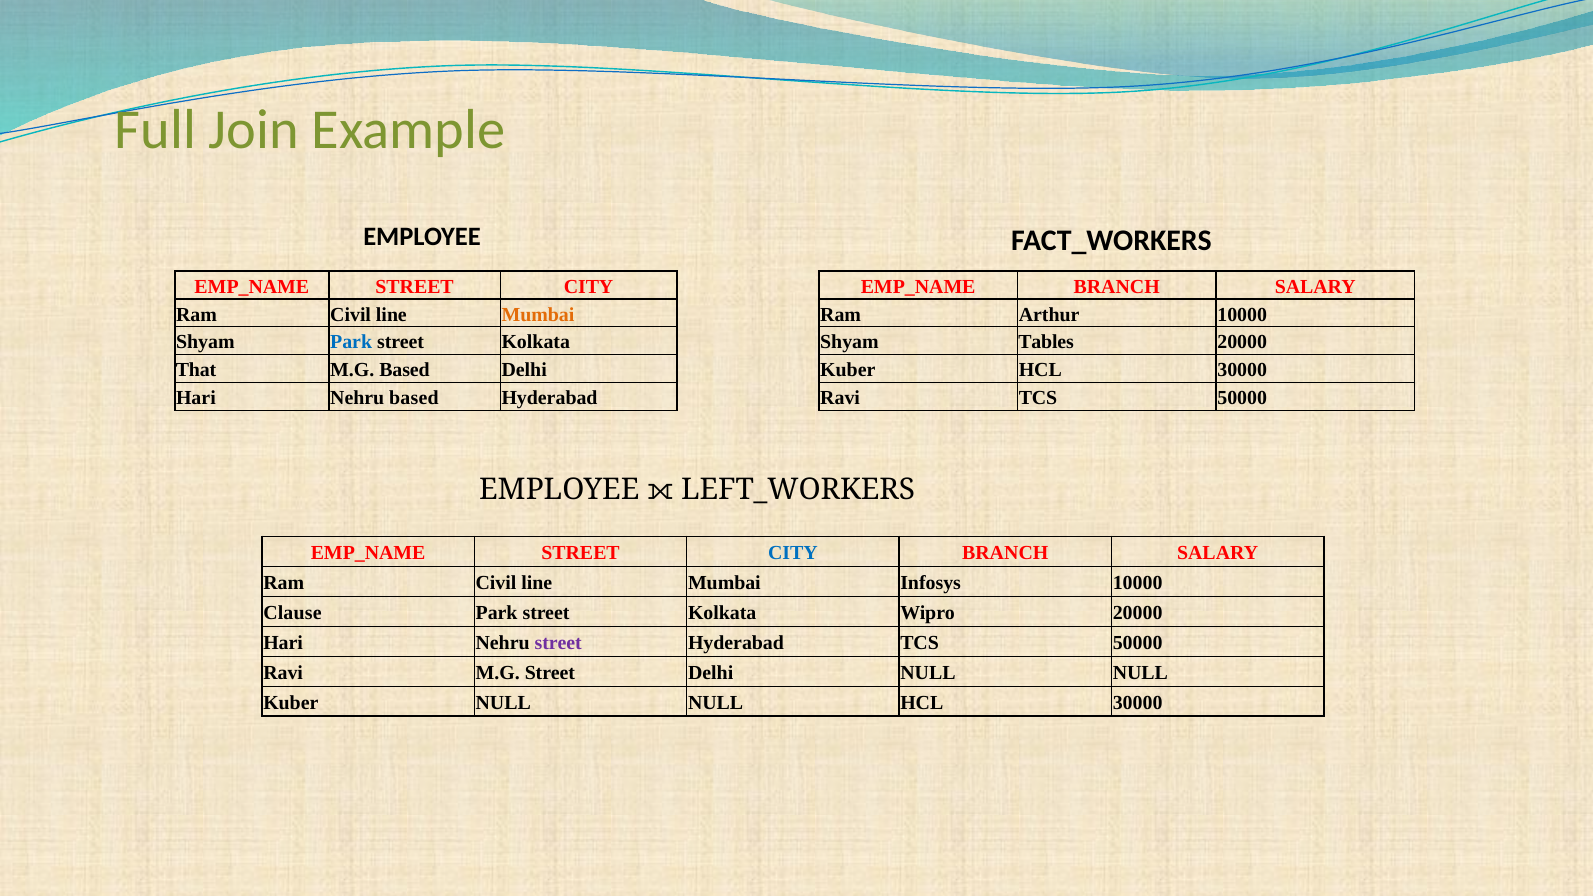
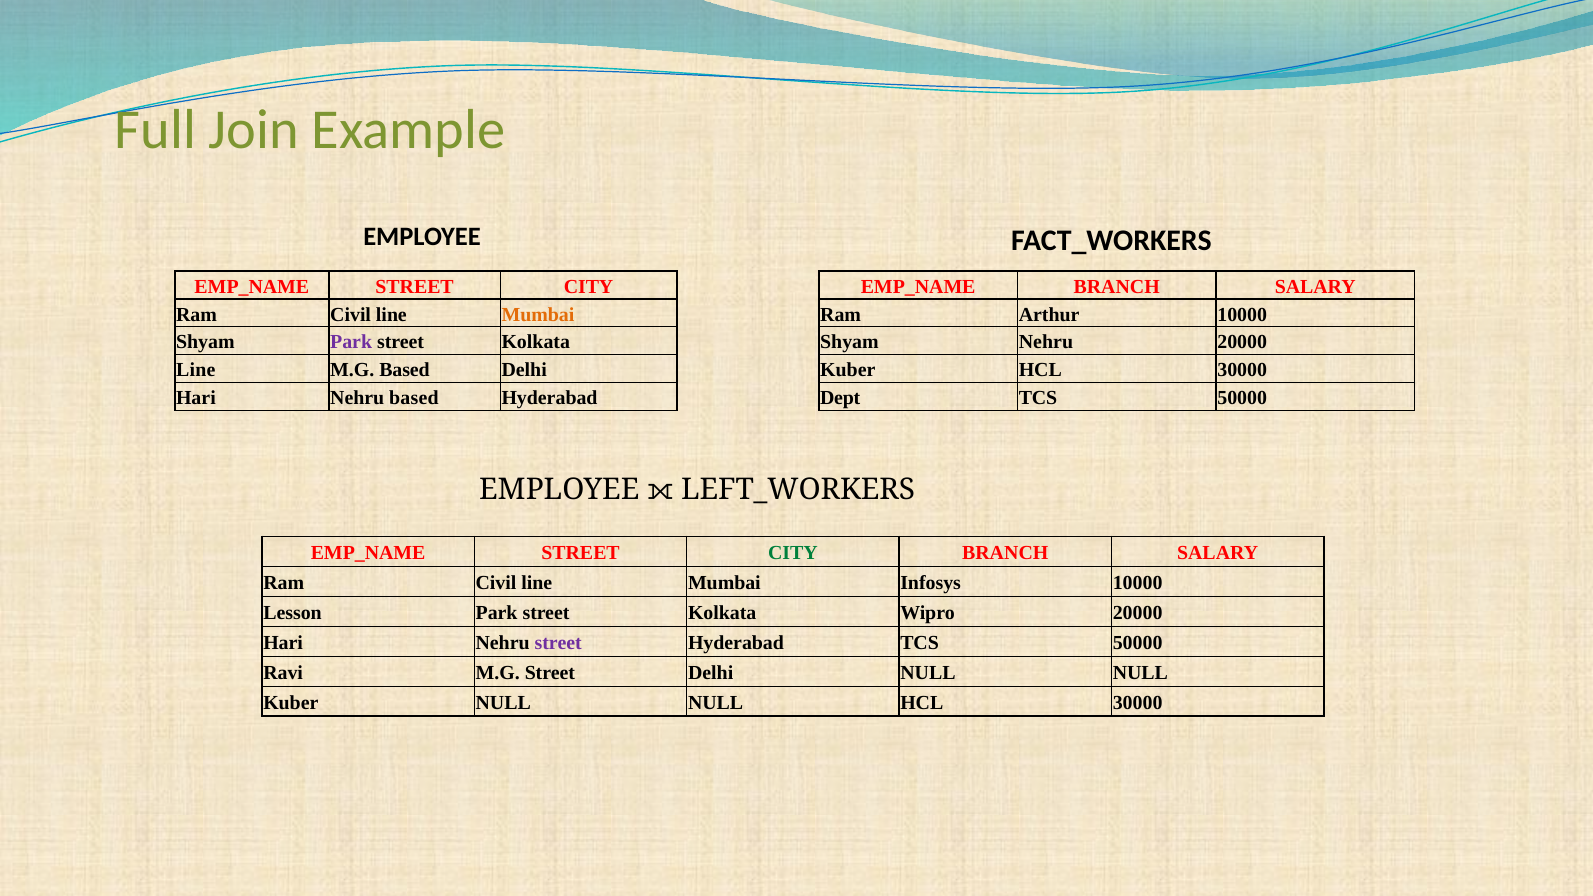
Park colour: blue -> purple (351, 342)
Shyam Tables: Tables -> Nehru (1046, 342)
That: That -> Line (196, 370)
Ravi: Ravi -> Dept (840, 398)
CITY colour: blue -> green (793, 553)
Clause: Clause -> Lesson (293, 613)
